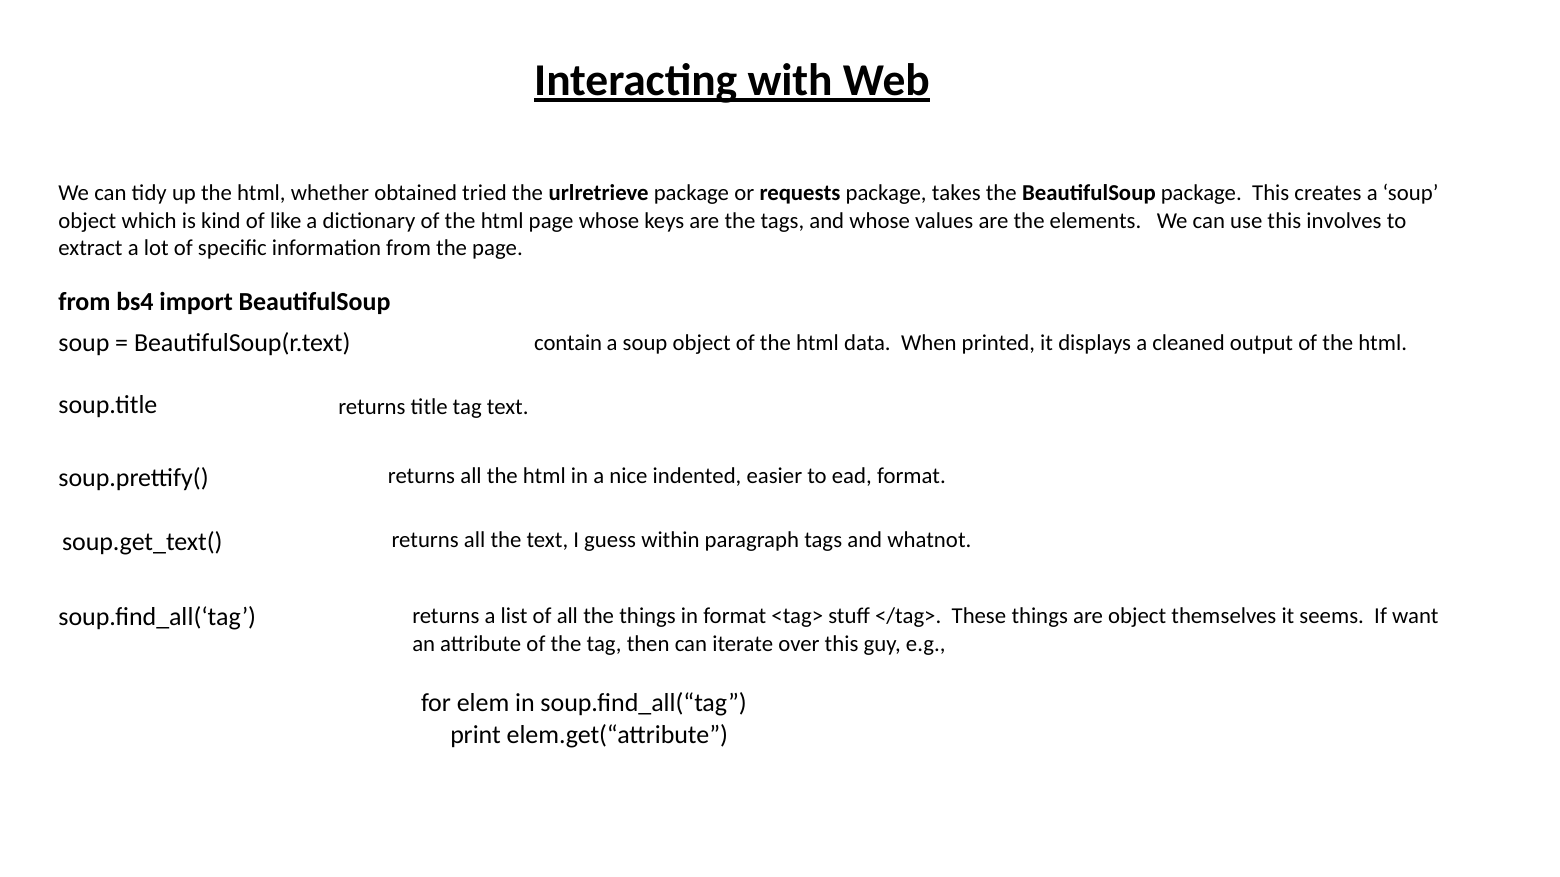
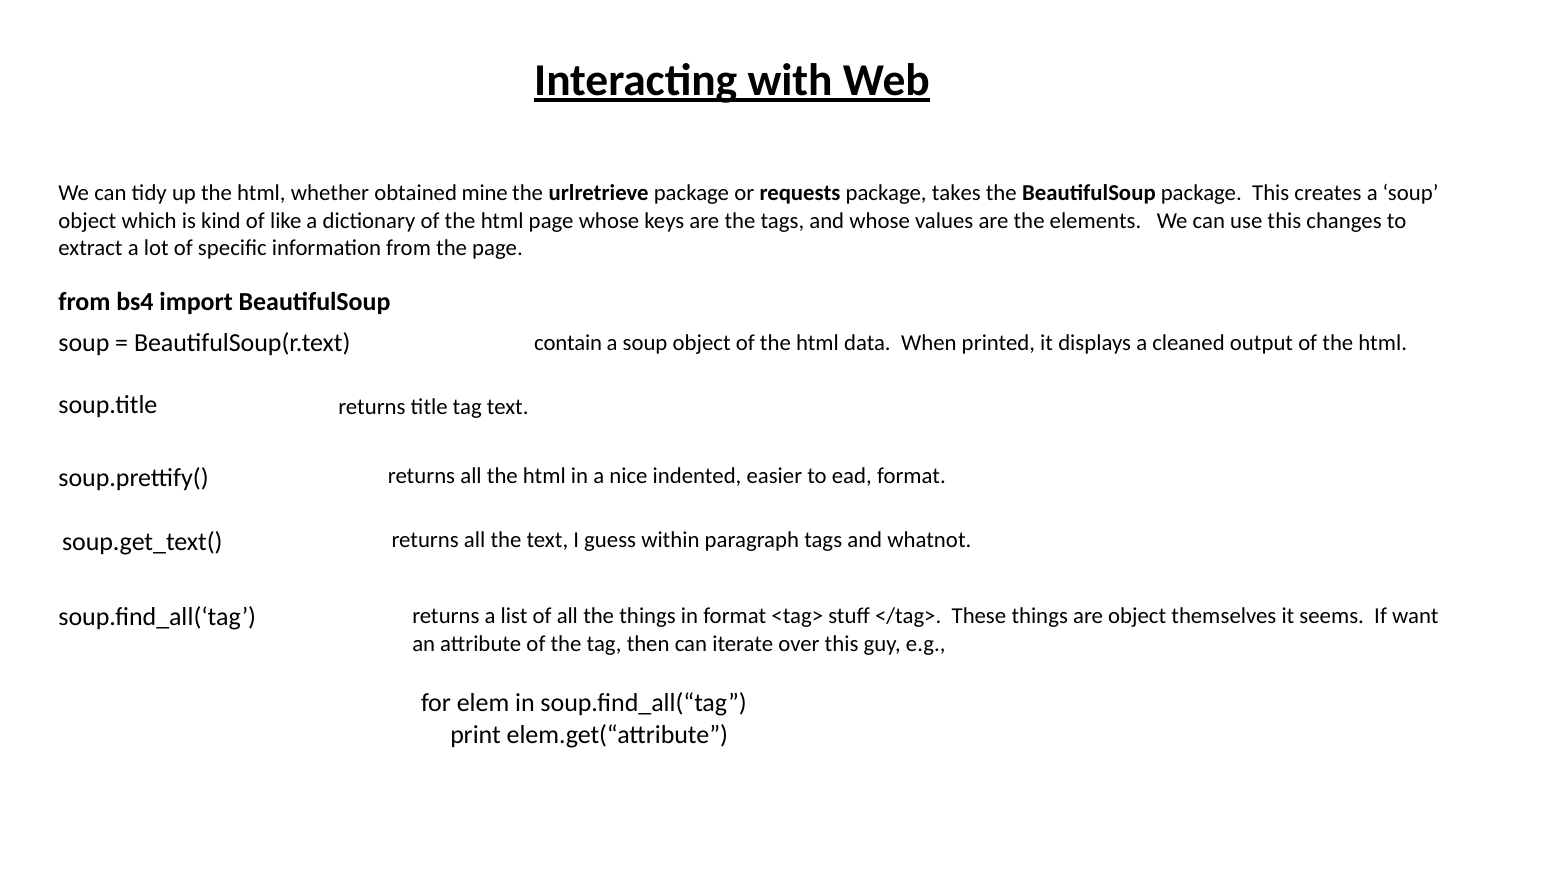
tried: tried -> mine (485, 194)
involves: involves -> changes (1344, 221)
